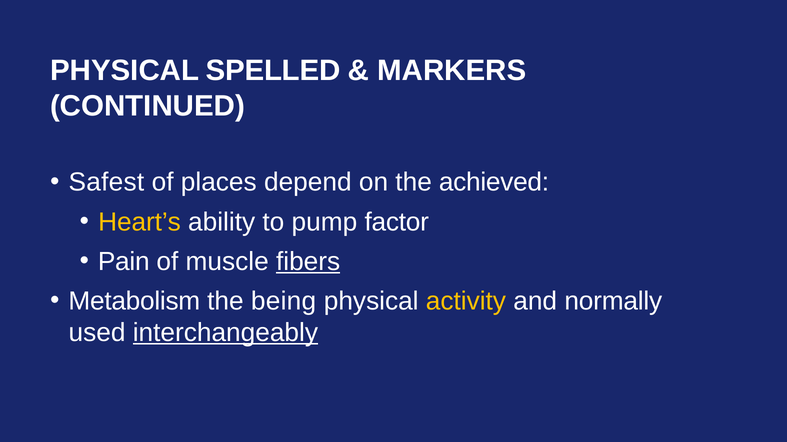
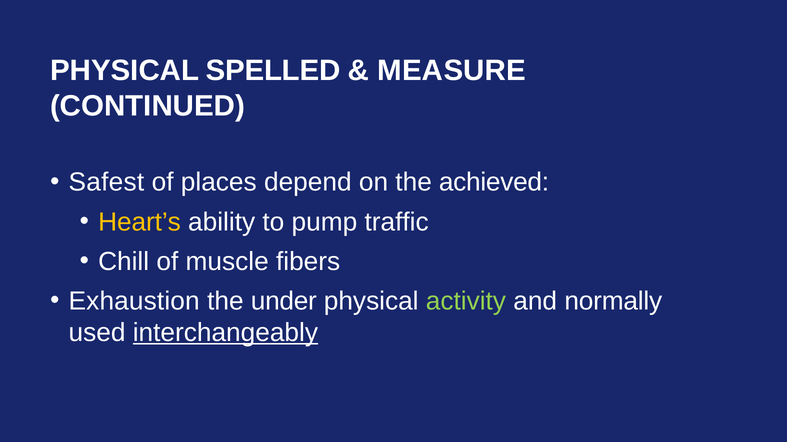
MARKERS: MARKERS -> MEASURE (452, 71)
factor: factor -> traffic (397, 222)
Pain: Pain -> Chill (124, 262)
fibers underline: present -> none (308, 262)
Metabolism: Metabolism -> Exhaustion (134, 302)
being: being -> under (284, 302)
activity colour: yellow -> light green (466, 302)
